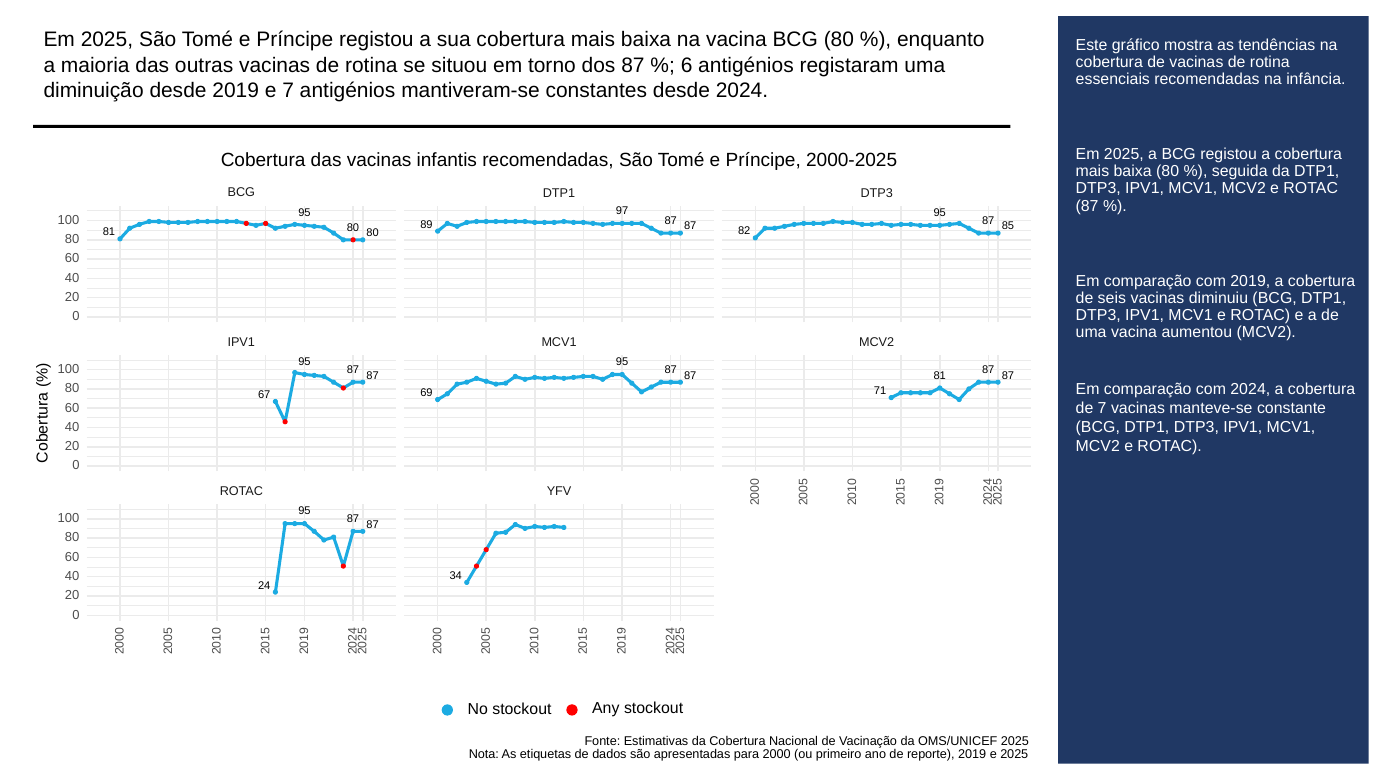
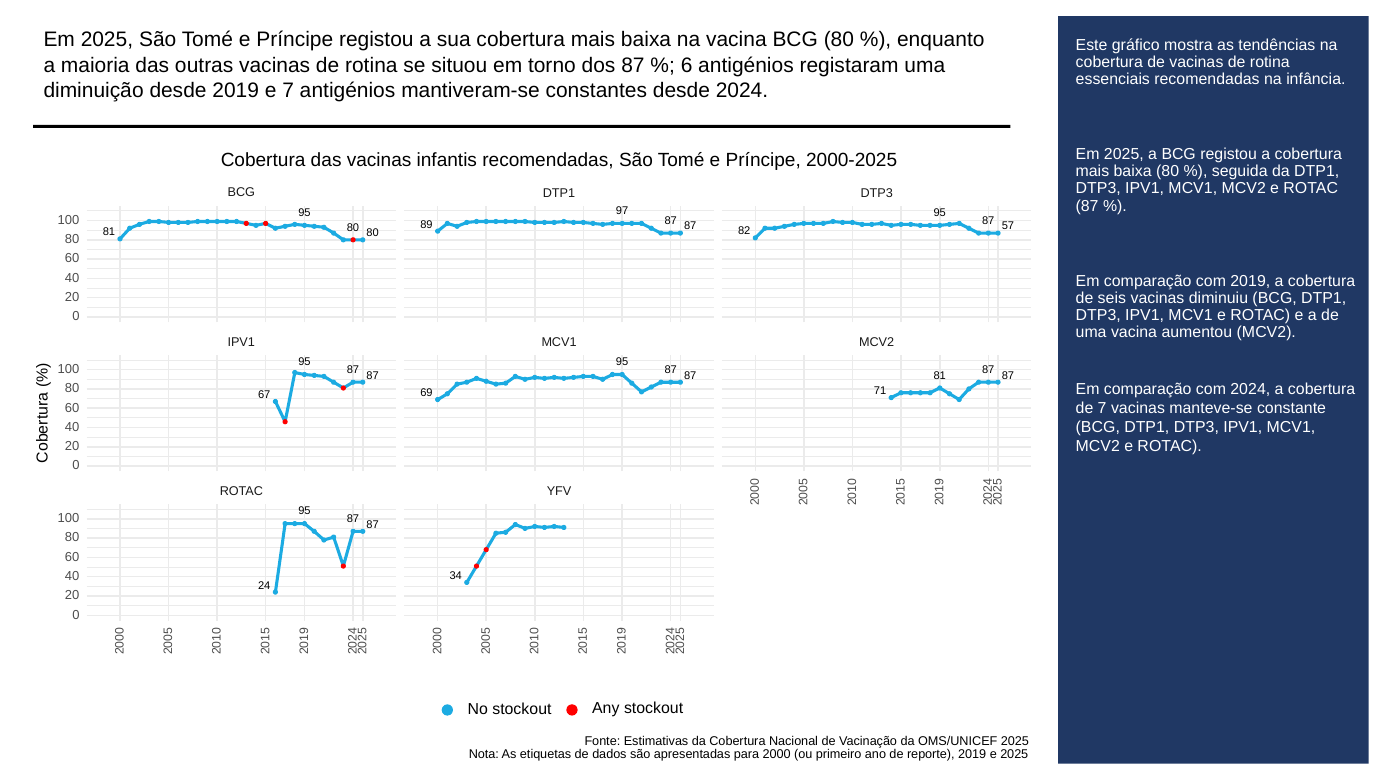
85: 85 -> 57 (1008, 226)
